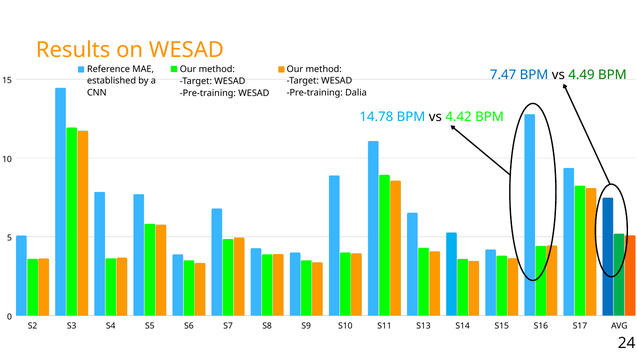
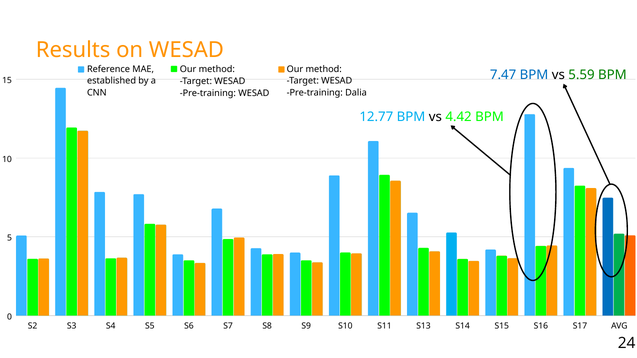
4.49: 4.49 -> 5.59 (581, 75)
14.78: 14.78 -> 12.77 (376, 117)
